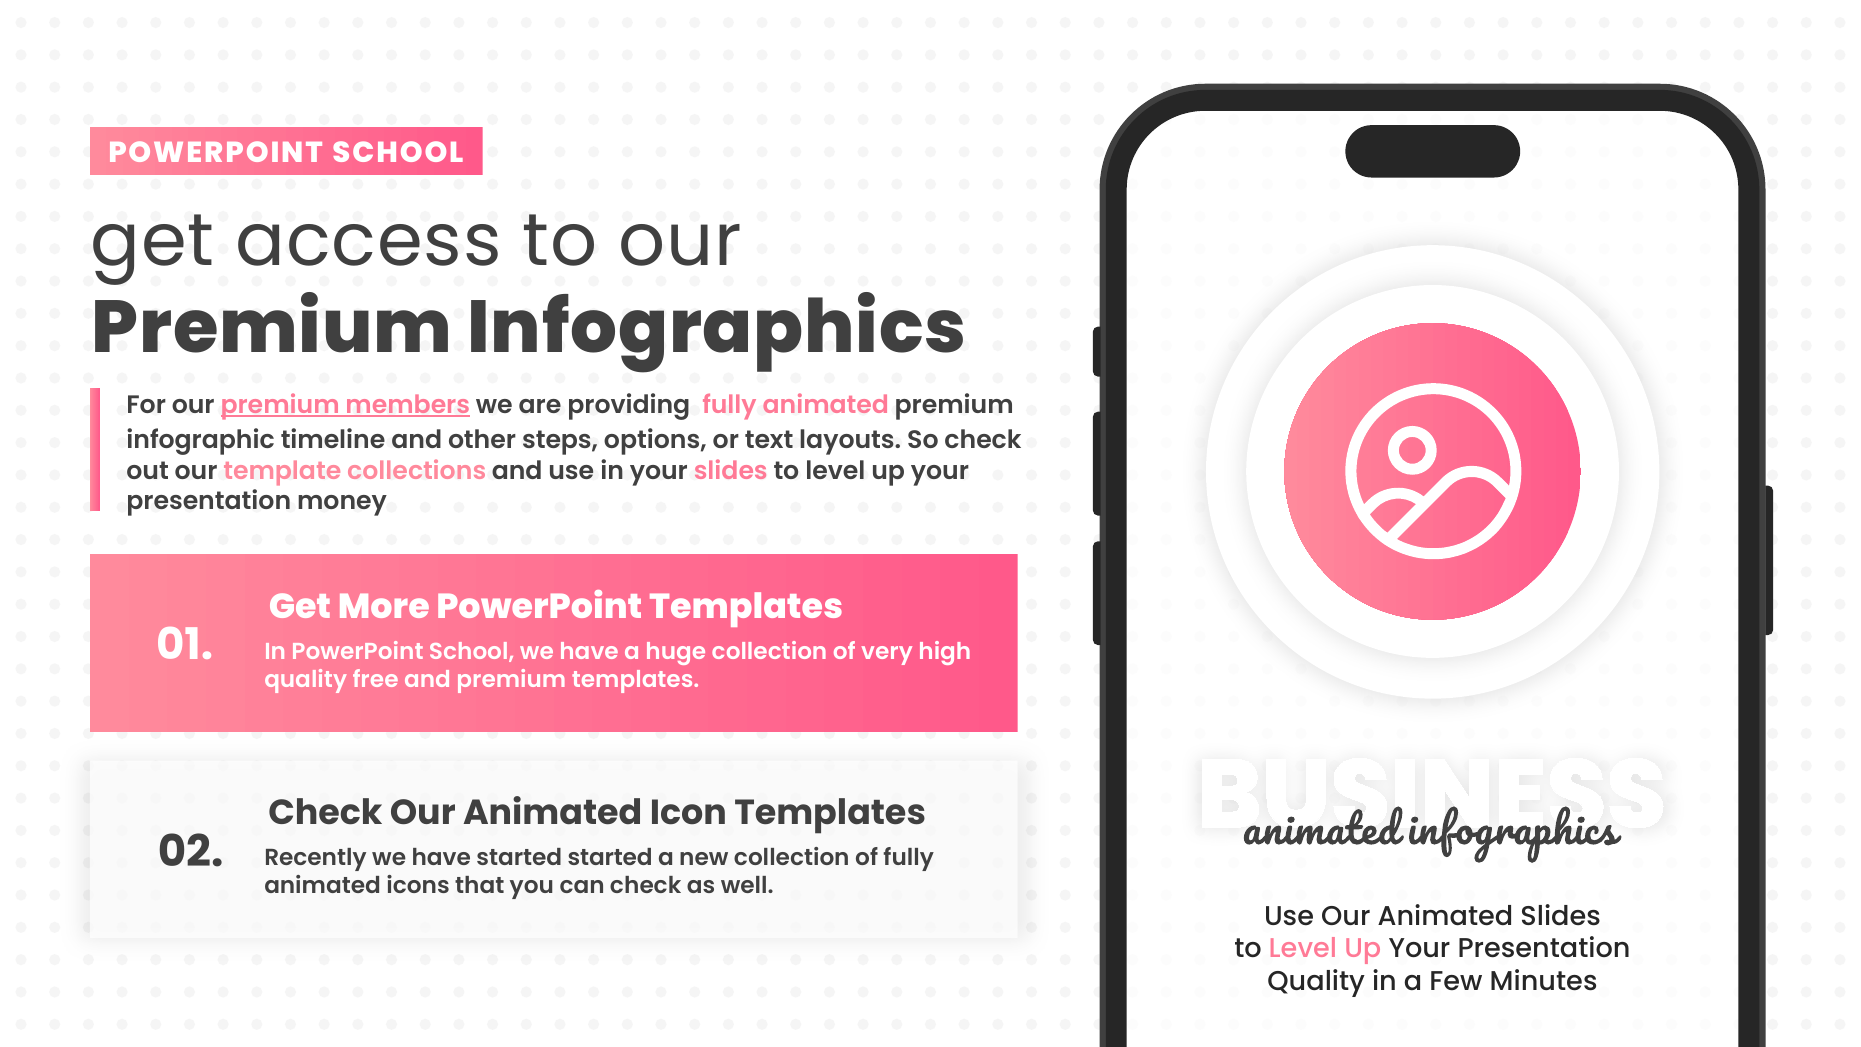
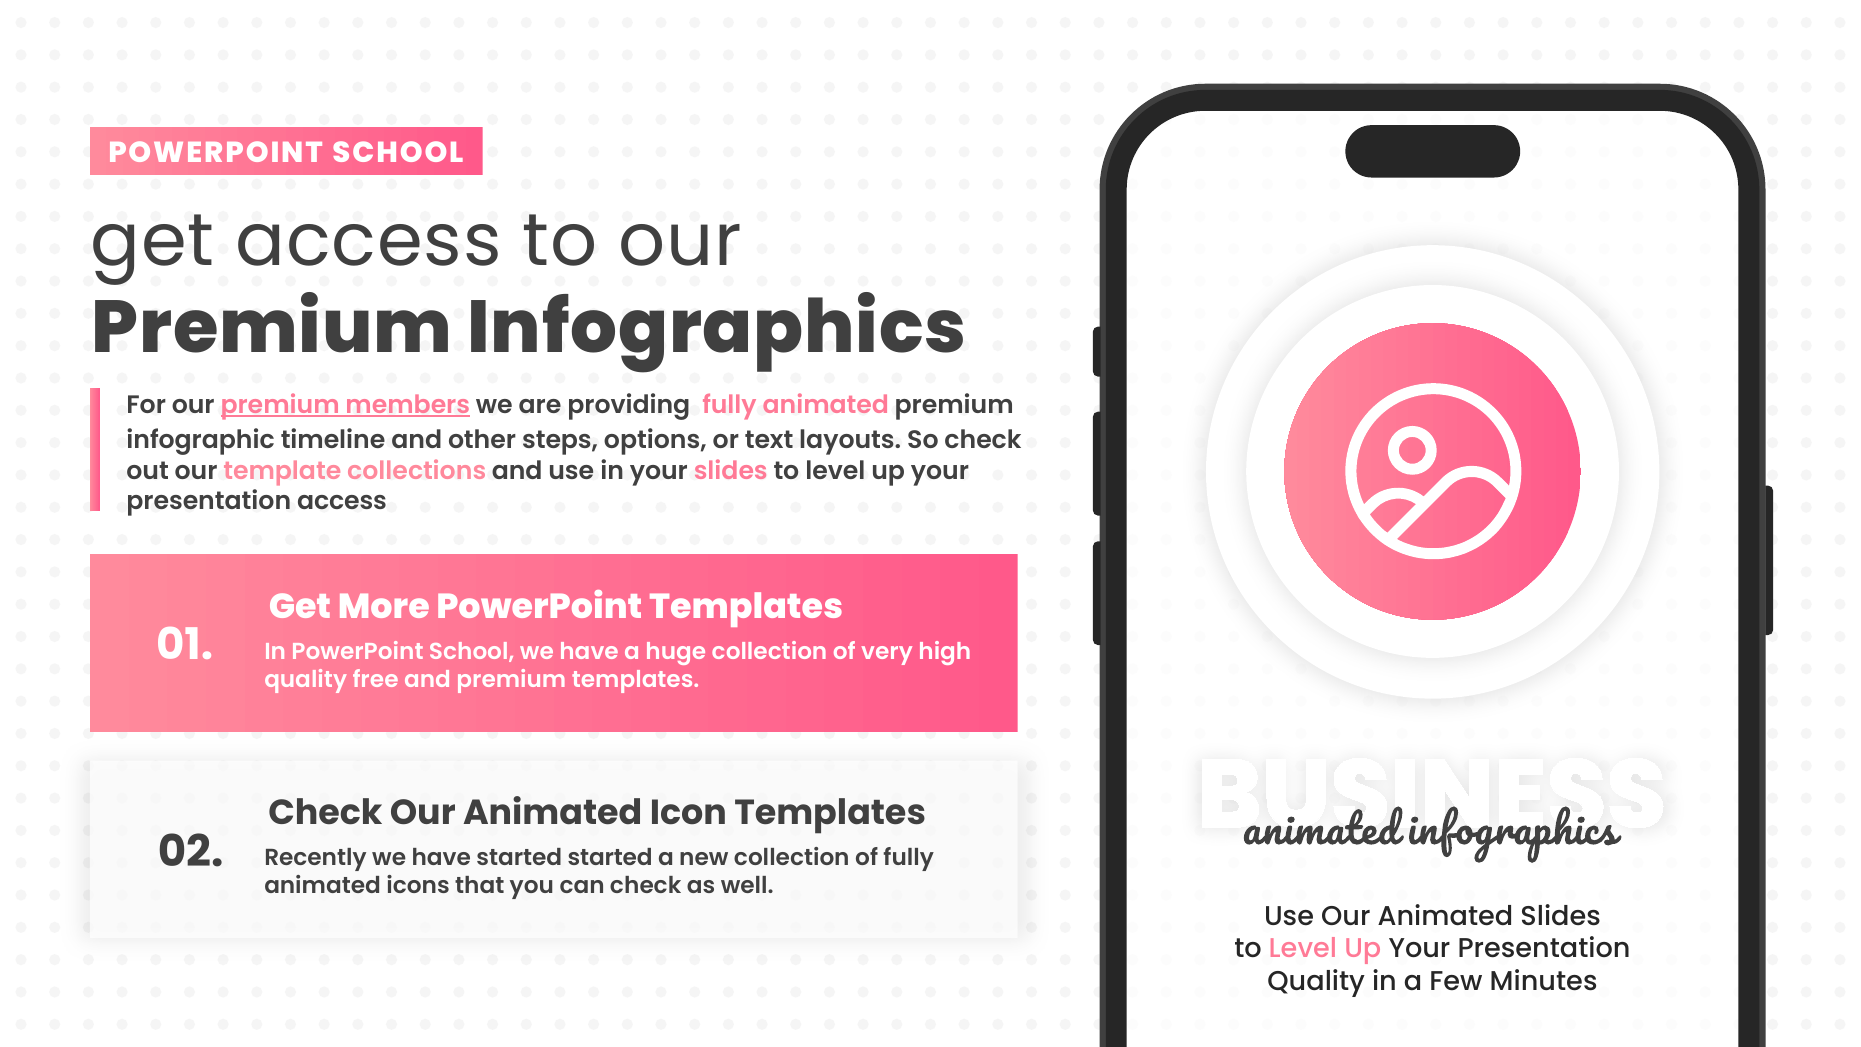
presentation money: money -> access (342, 501)
